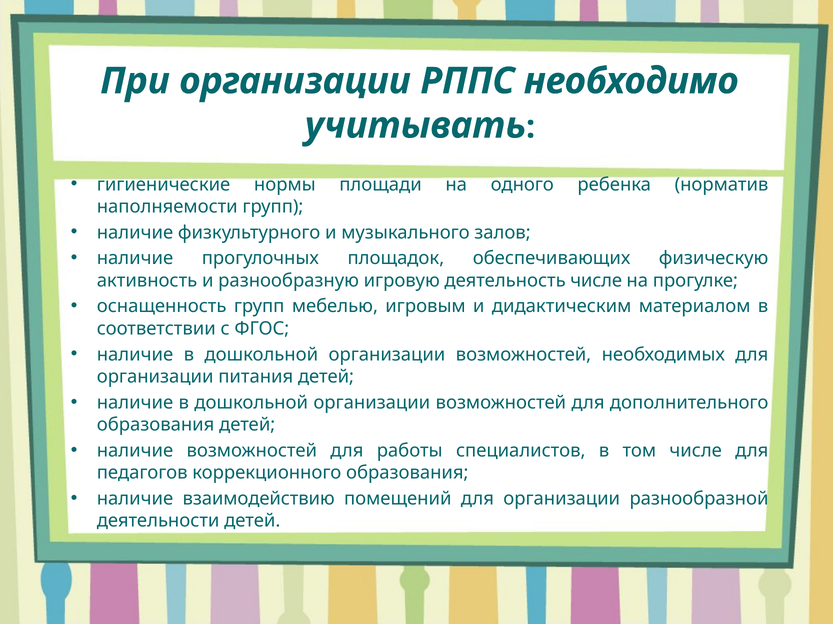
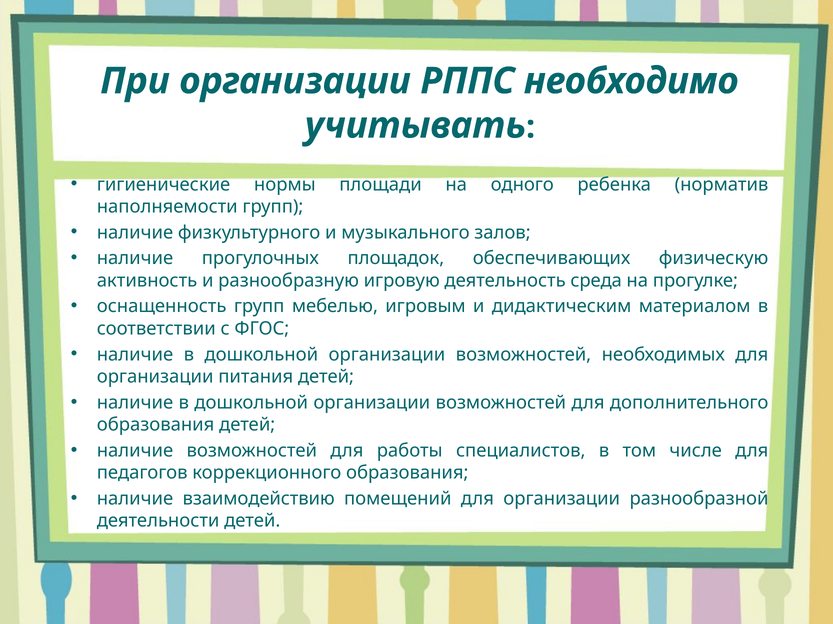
деятельность числе: числе -> среда (596, 281)
